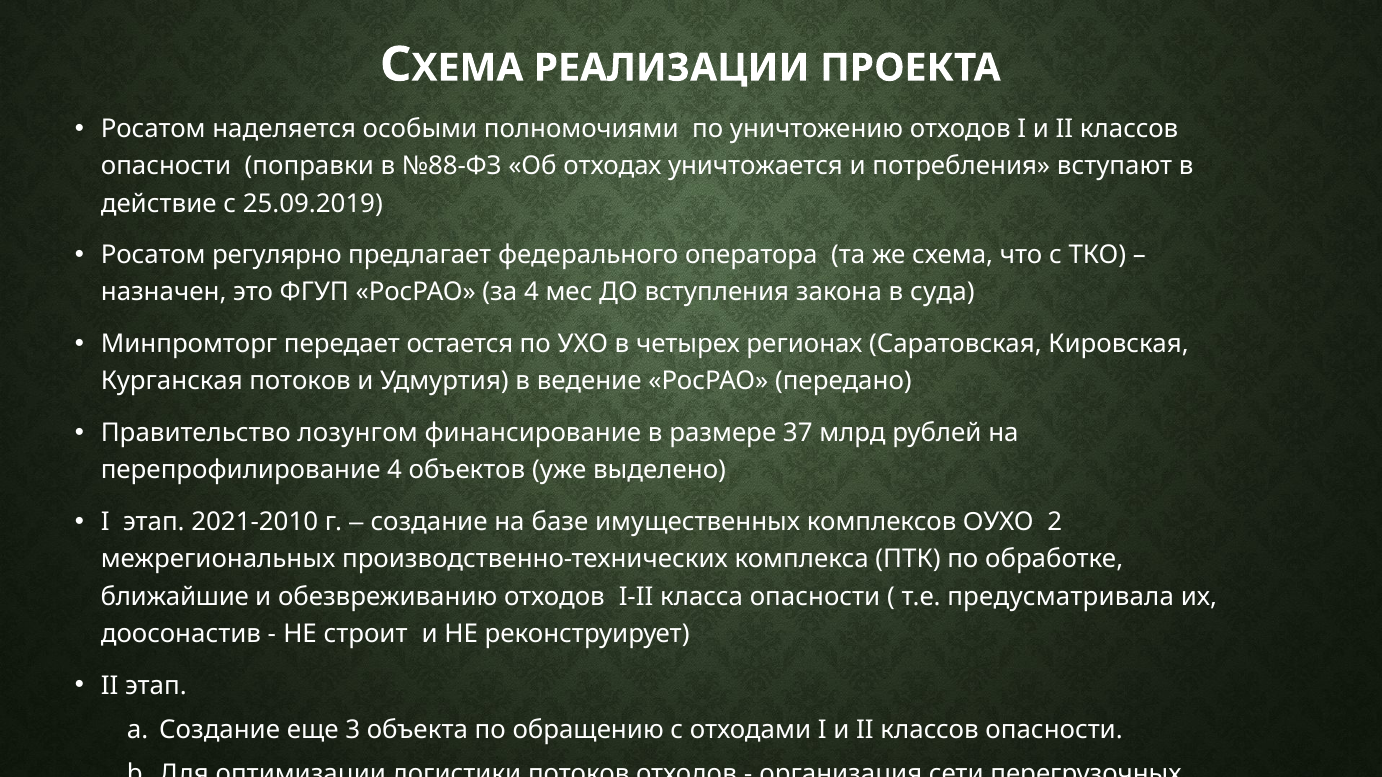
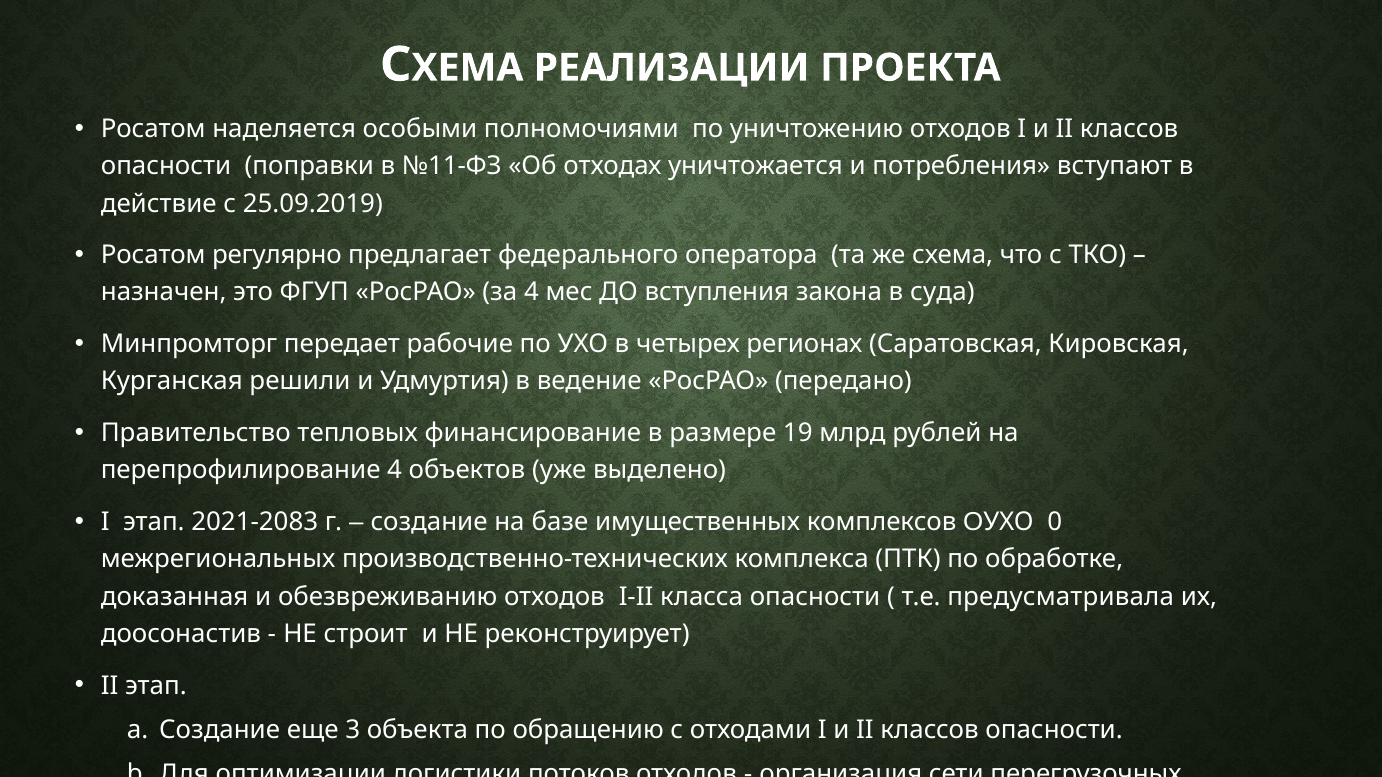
№88-ФЗ: №88-ФЗ -> №11-ФЗ (452, 166)
остается: остается -> рабочие (460, 344)
Курганская потоков: потоков -> решили (300, 382)
лозунгом: лозунгом -> тепловых (358, 433)
размере 37: 37 -> 19 (798, 433)
2021-2010: 2021-2010 -> 2021-2083 (255, 522)
2: 2 -> 0 (1055, 522)
ближайшие: ближайшие -> доказанная (175, 597)
